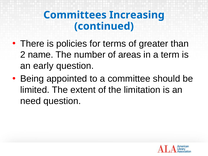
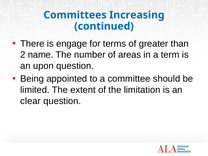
policies: policies -> engage (72, 44)
early: early -> upon (43, 66)
need: need -> clear (31, 101)
